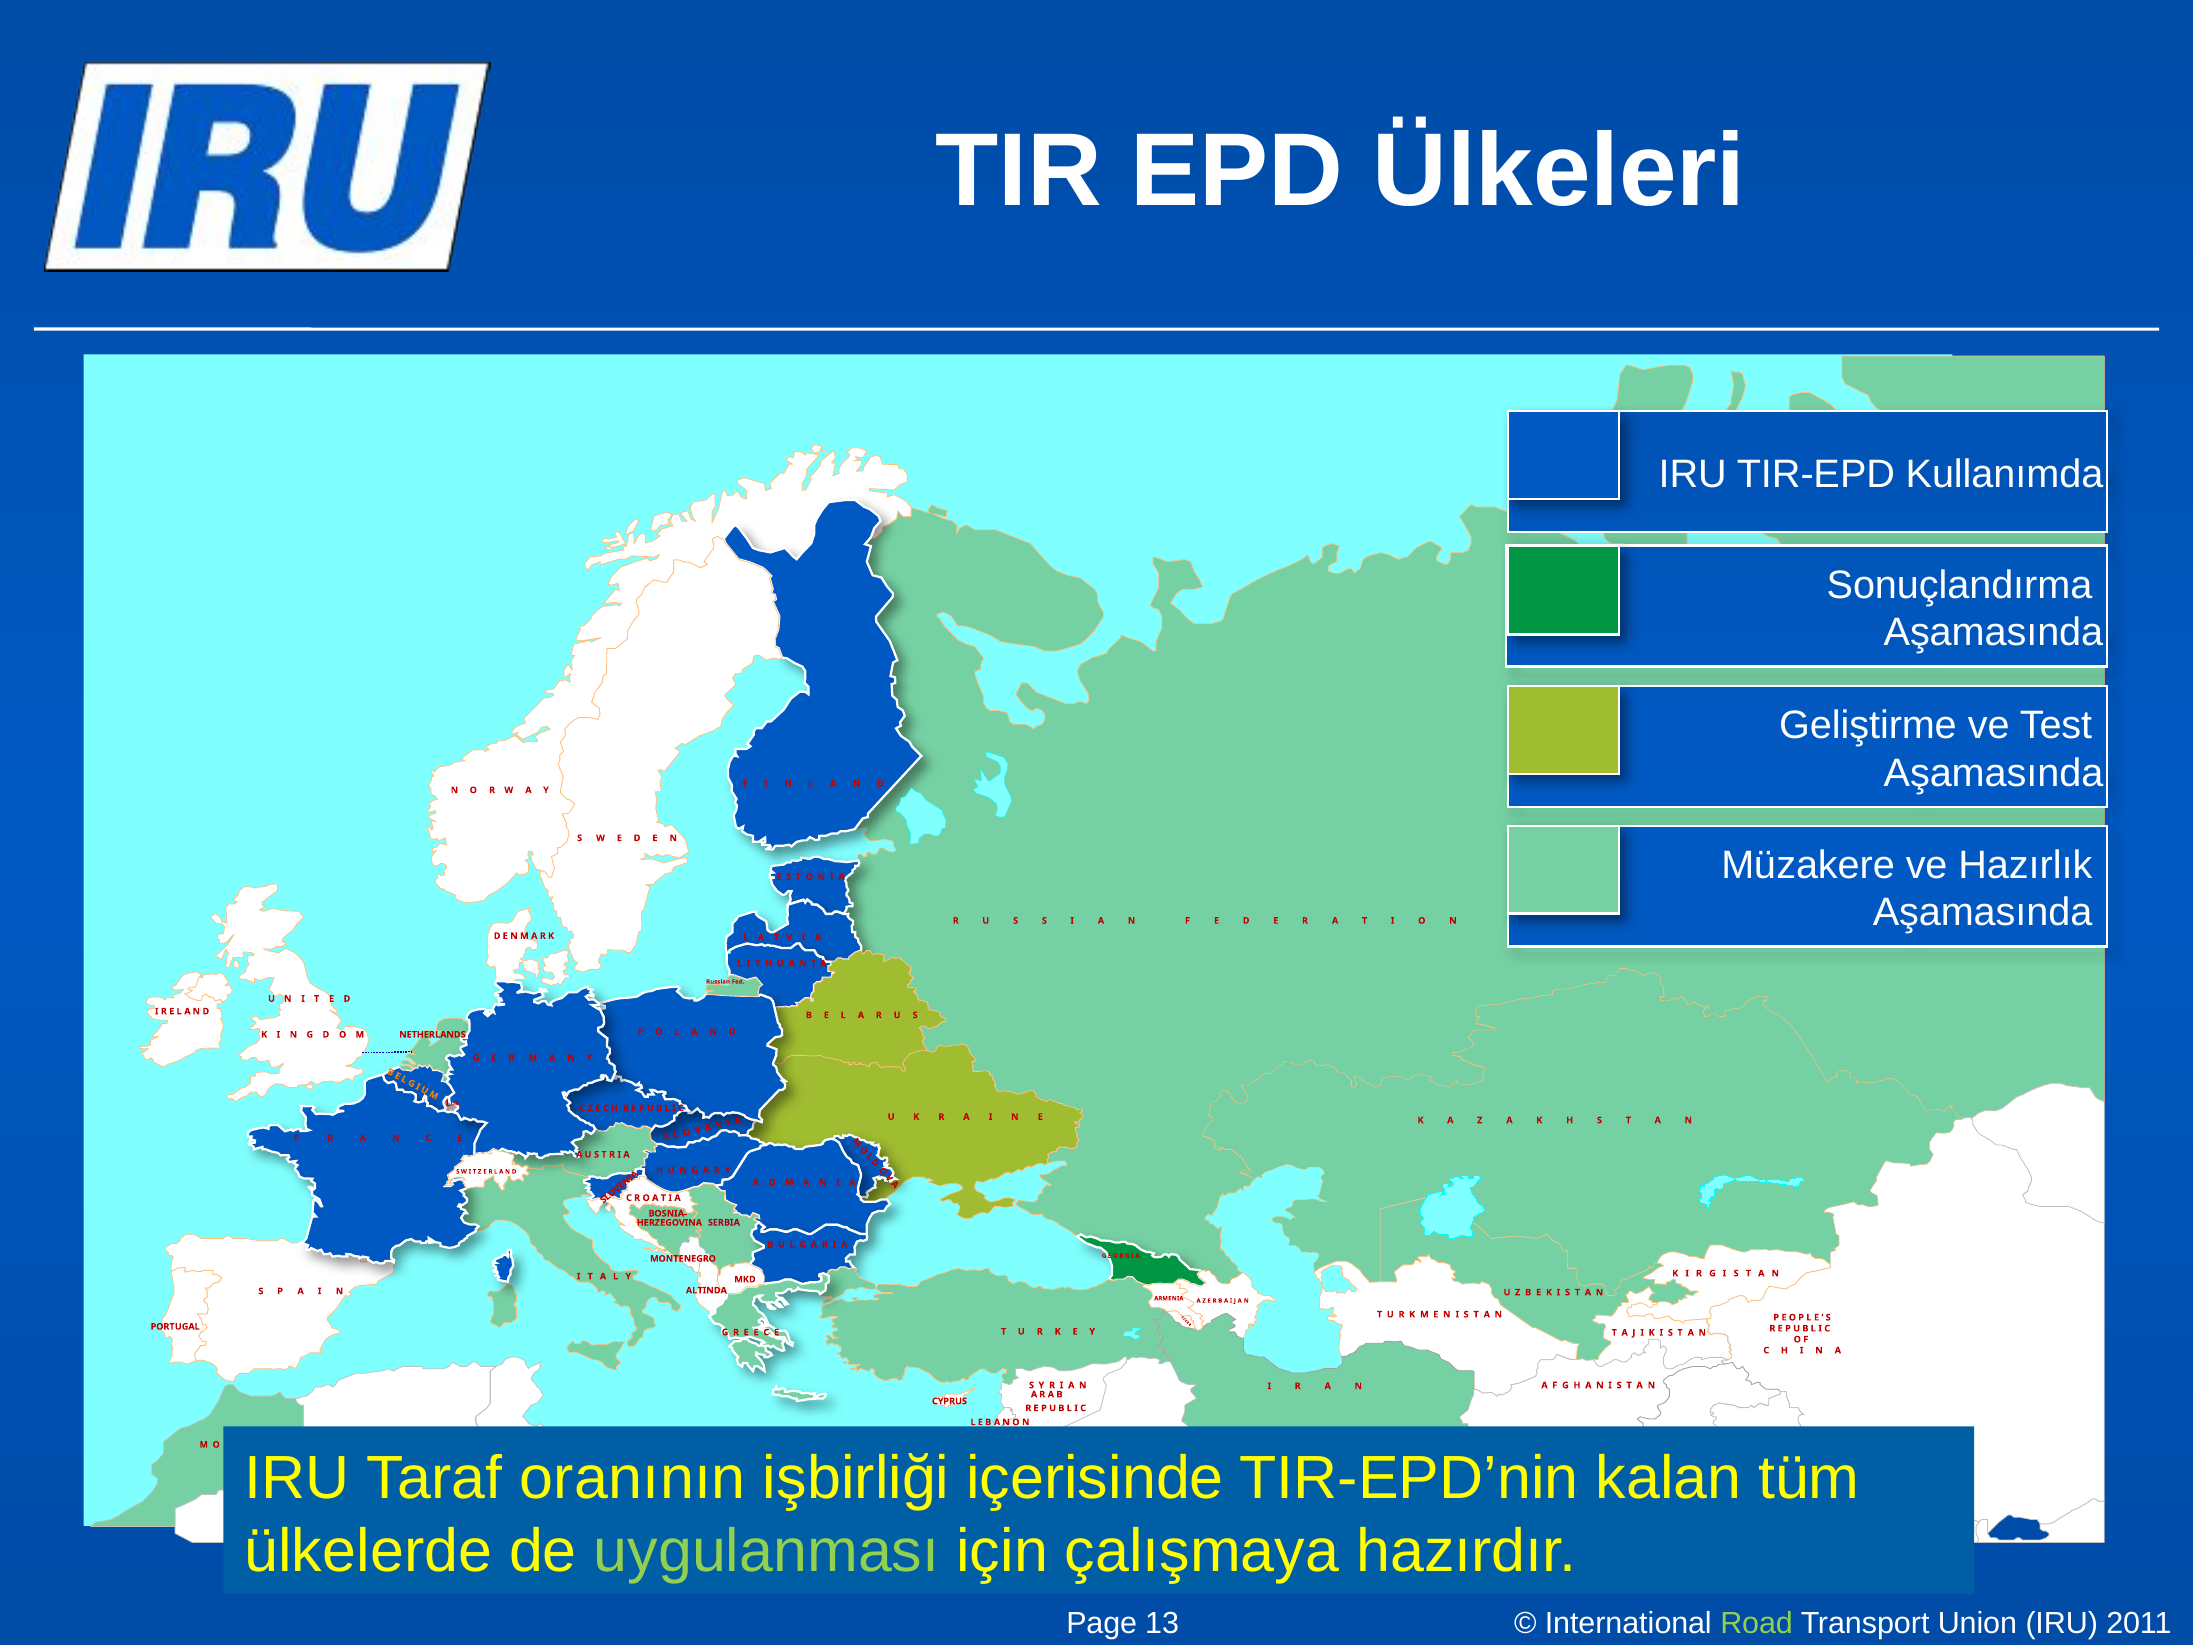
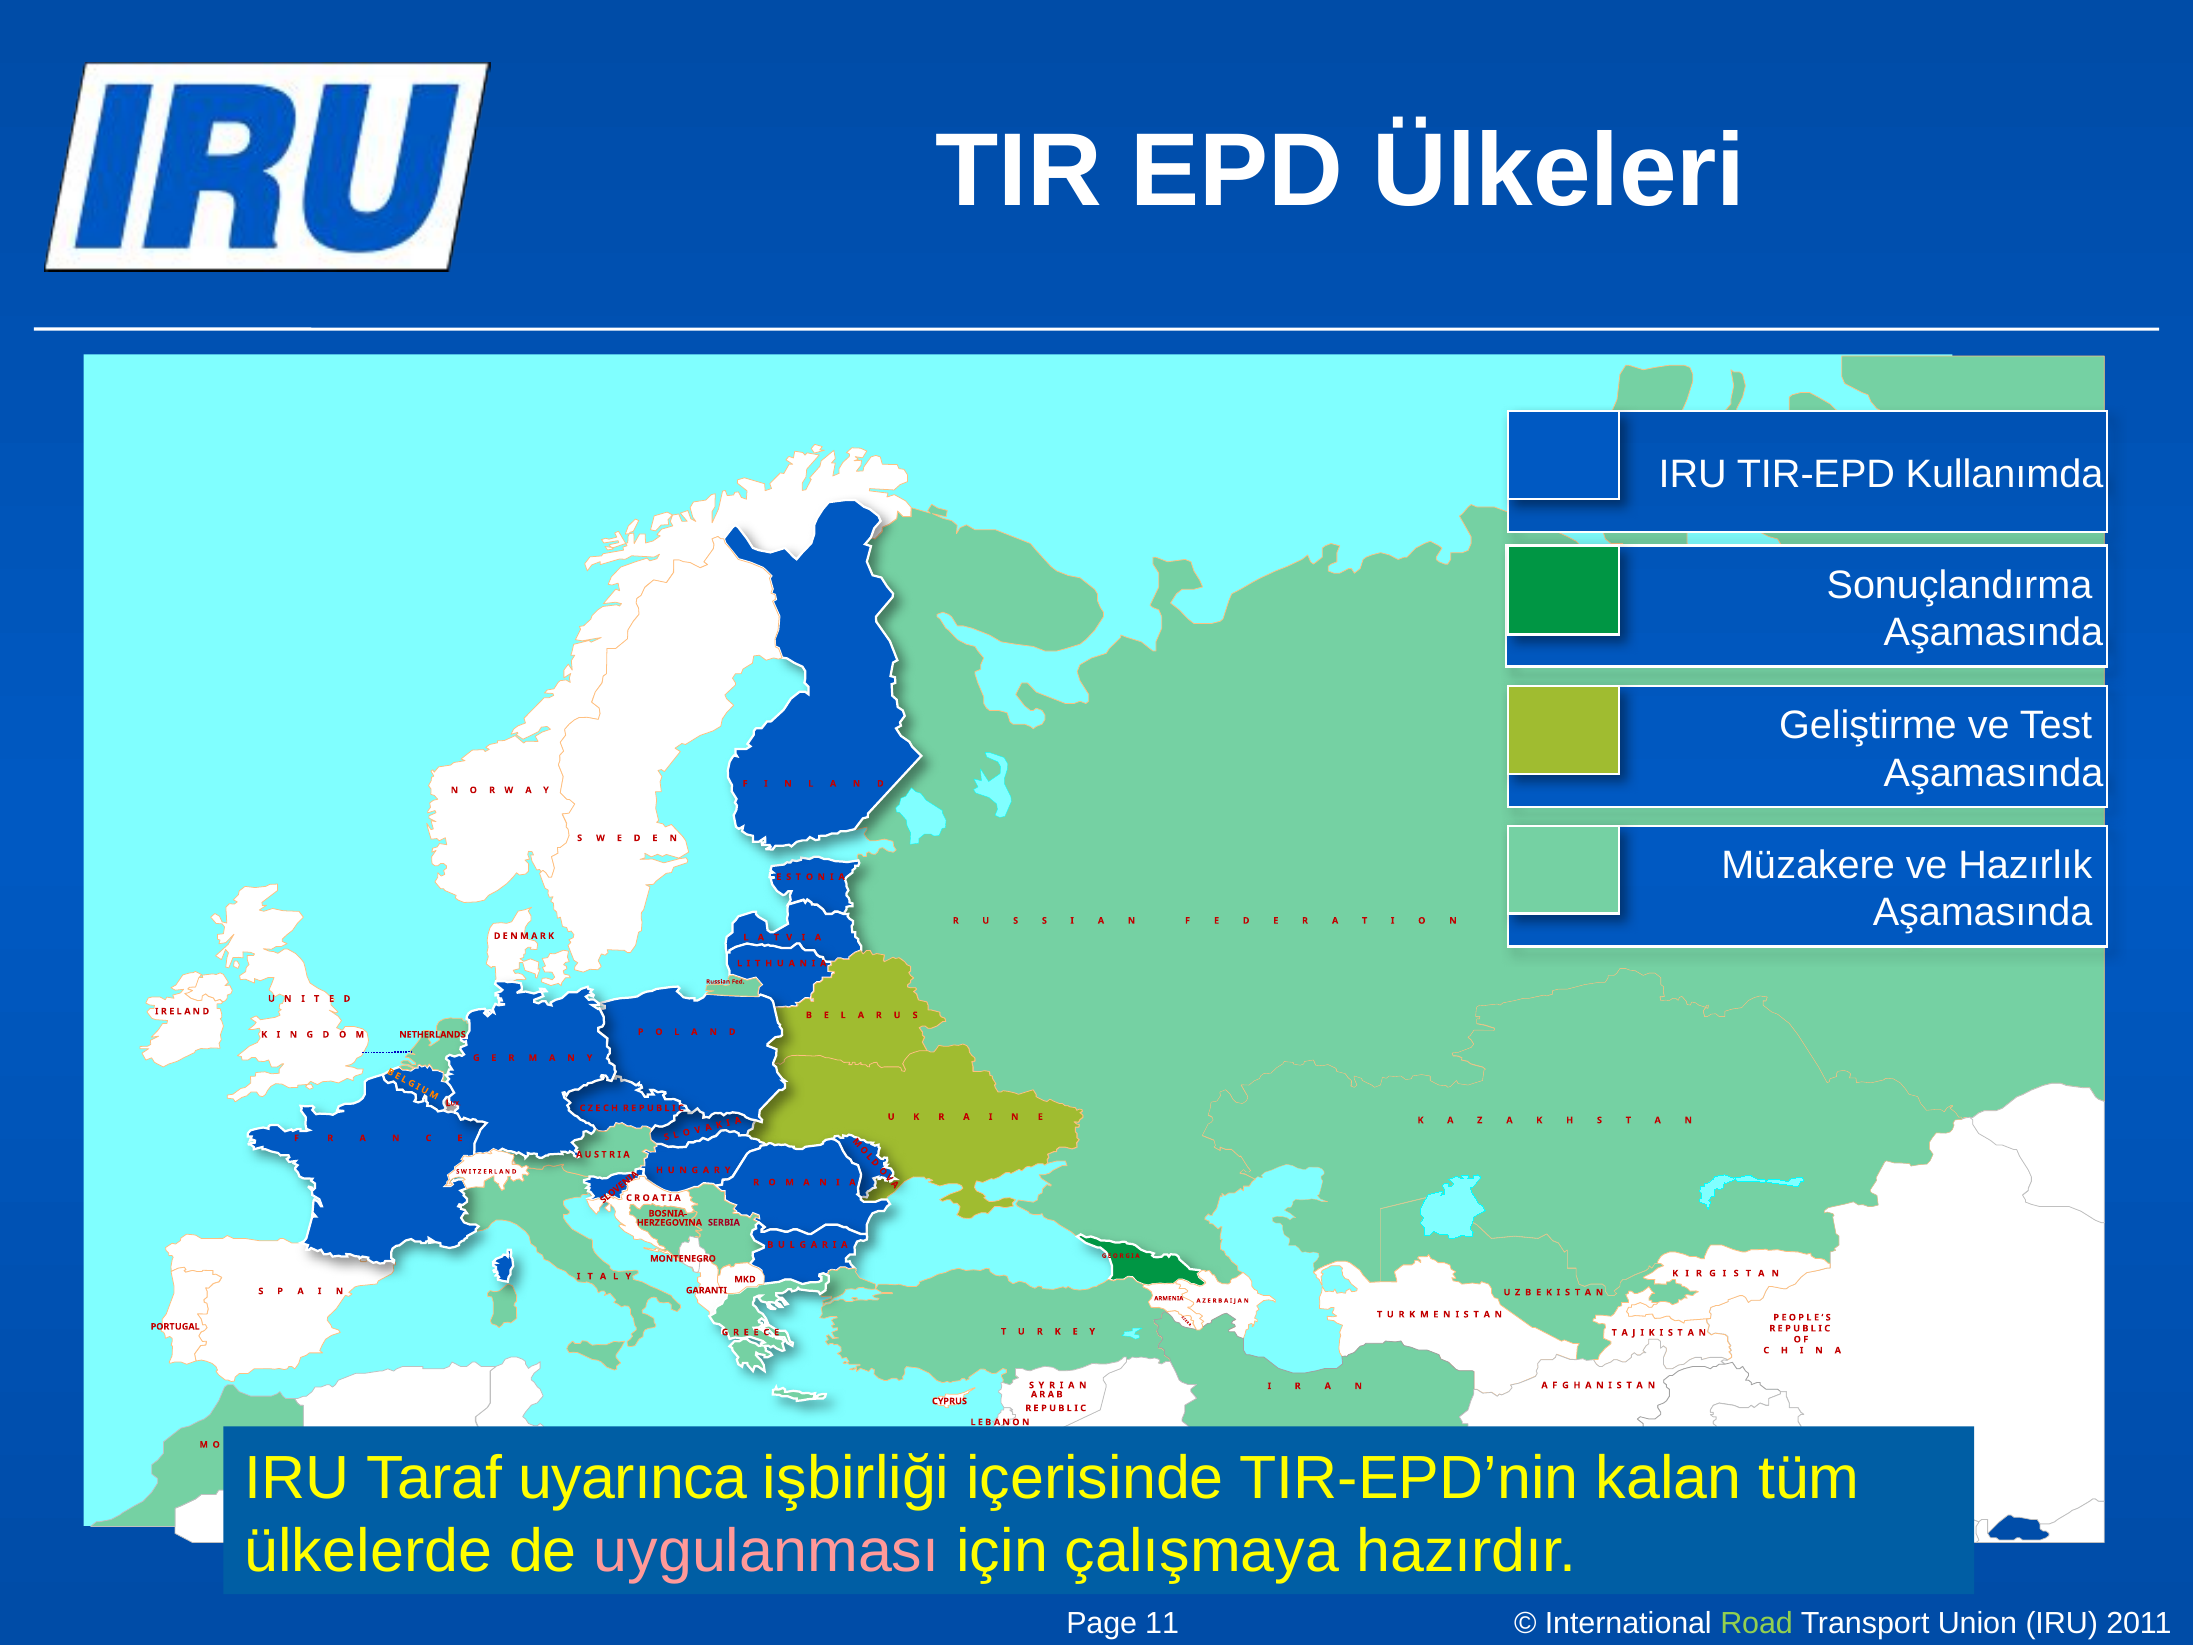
ALTINDA: ALTINDA -> GARANTI (706, 1290)
oranının: oranının -> uyarınca (633, 1478)
uygulanması colour: light green -> pink (767, 1551)
13: 13 -> 11 (1162, 1623)
